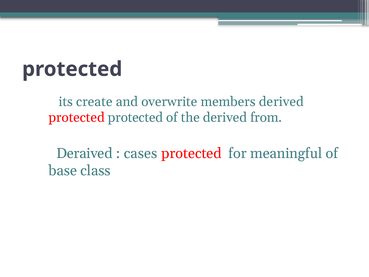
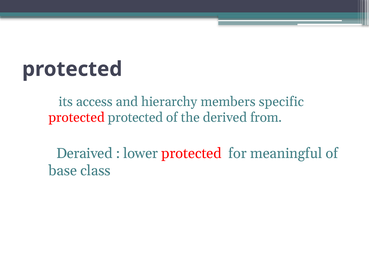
create: create -> access (94, 102)
overwrite: overwrite -> hierarchy (169, 102)
members derived: derived -> specific (281, 102)
cases: cases -> lower (141, 153)
